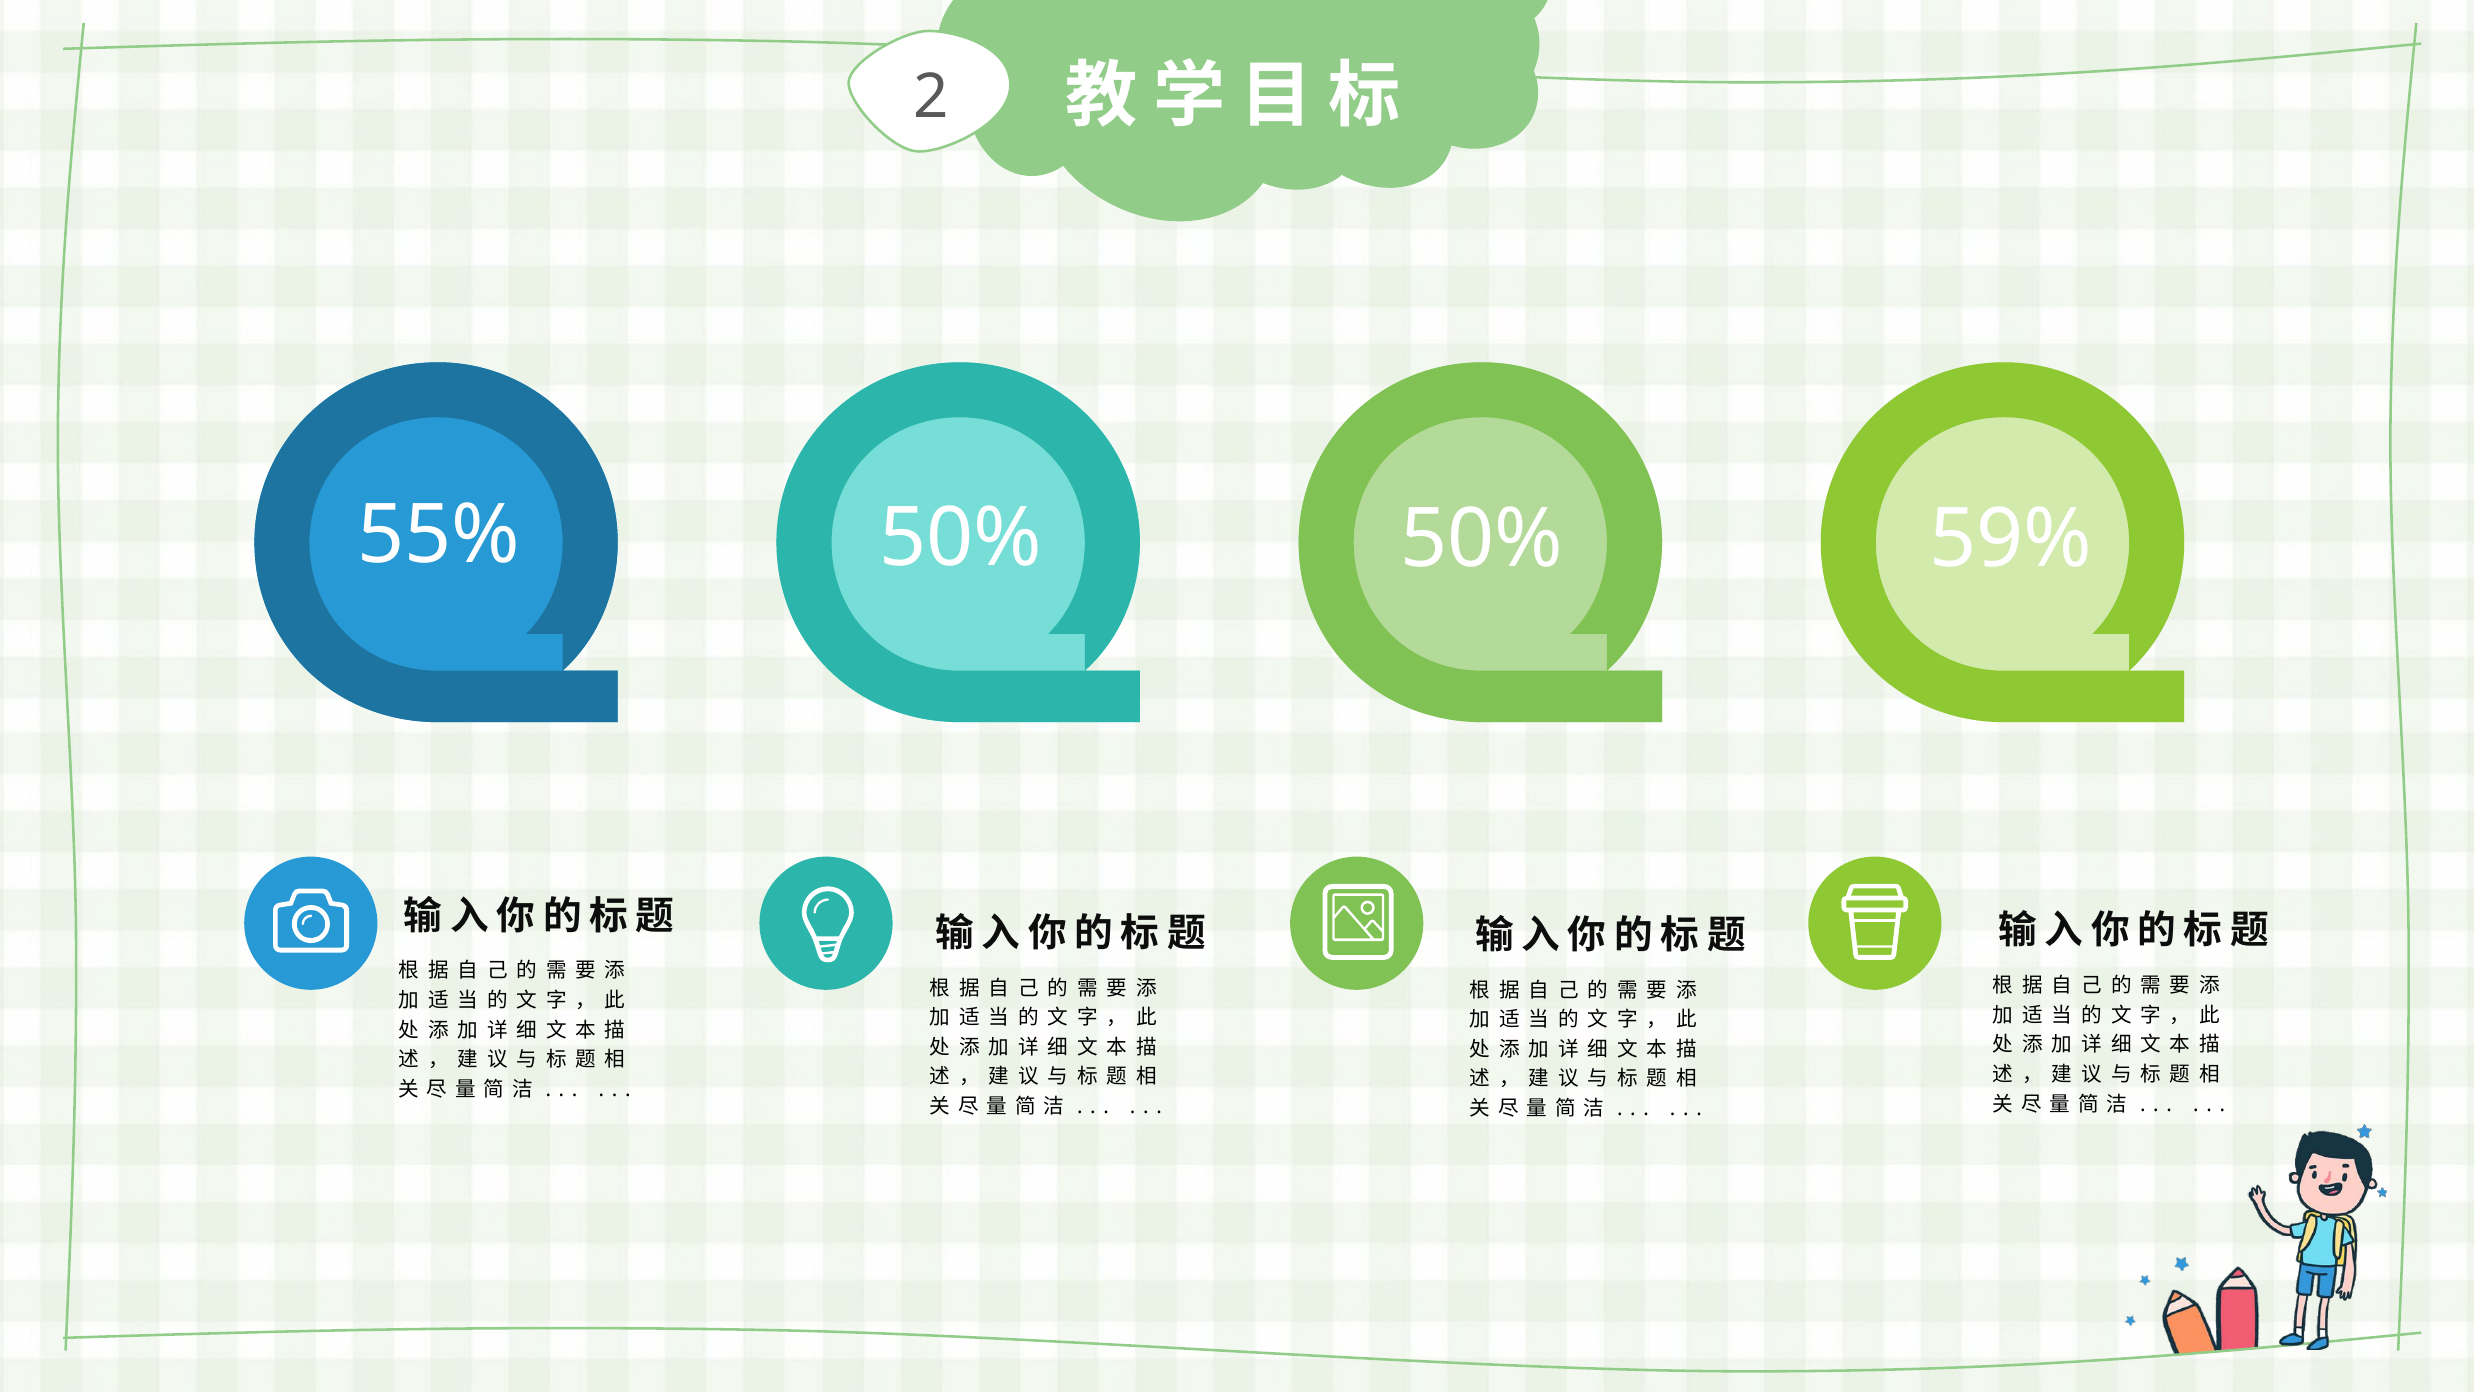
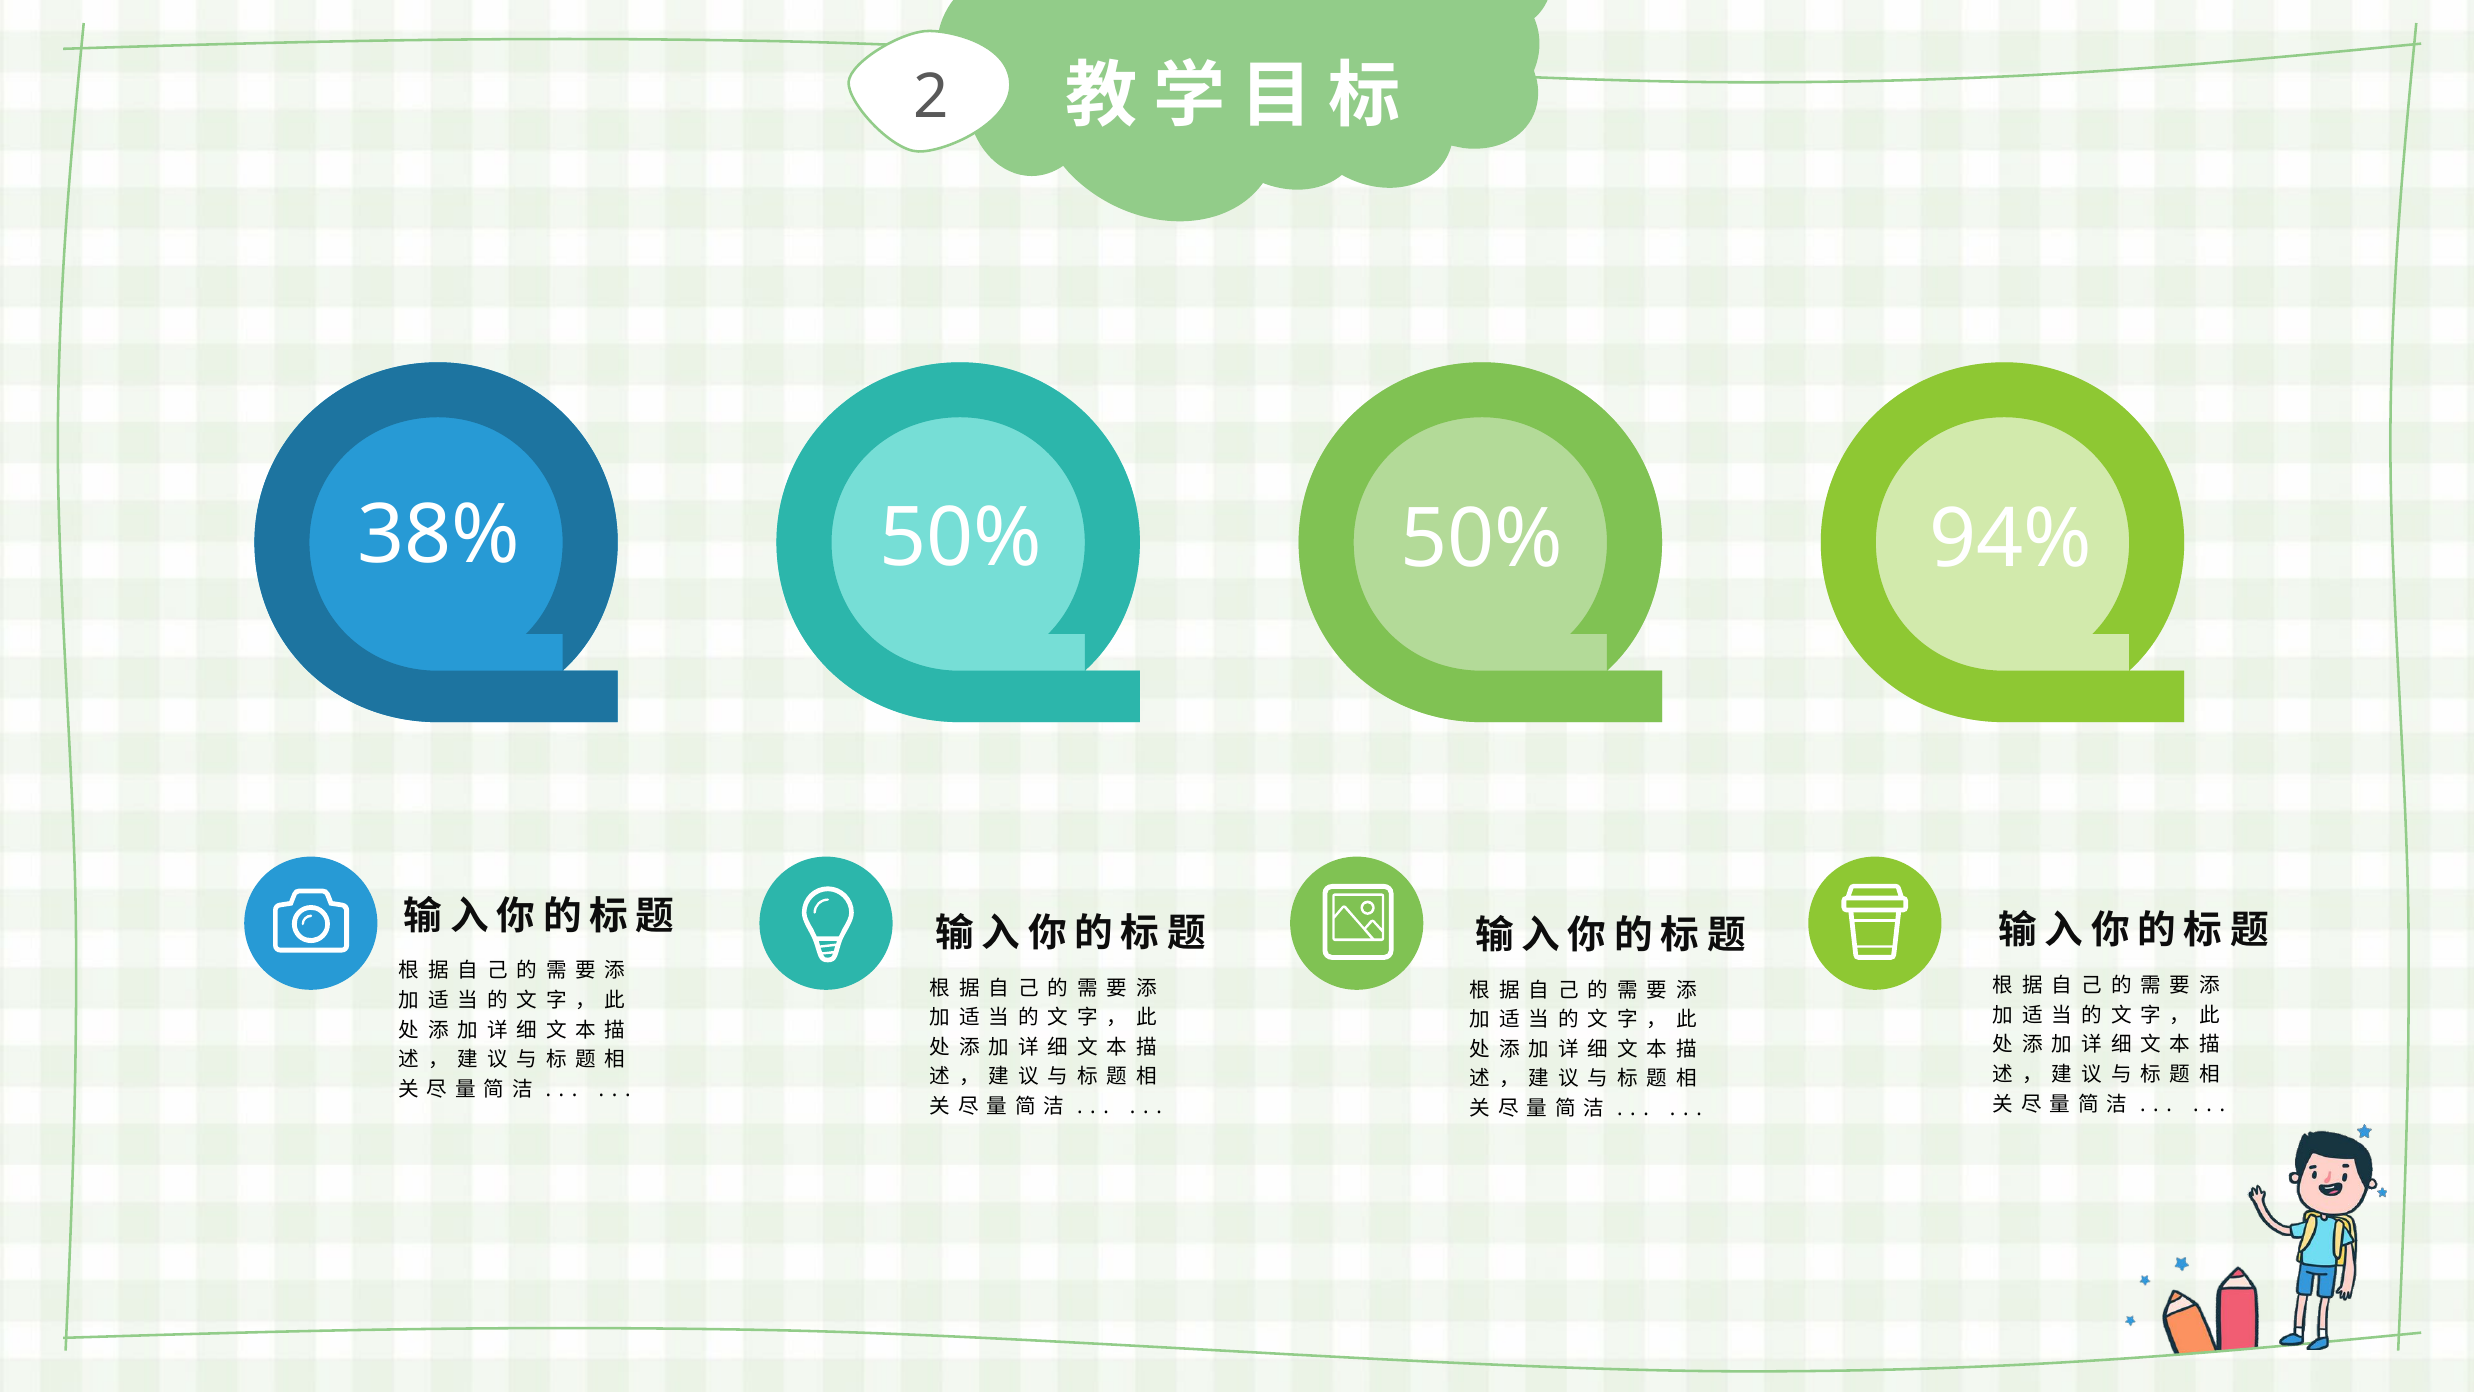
55%: 55% -> 38% (439, 535)
59%: 59% -> 94% (2011, 539)
